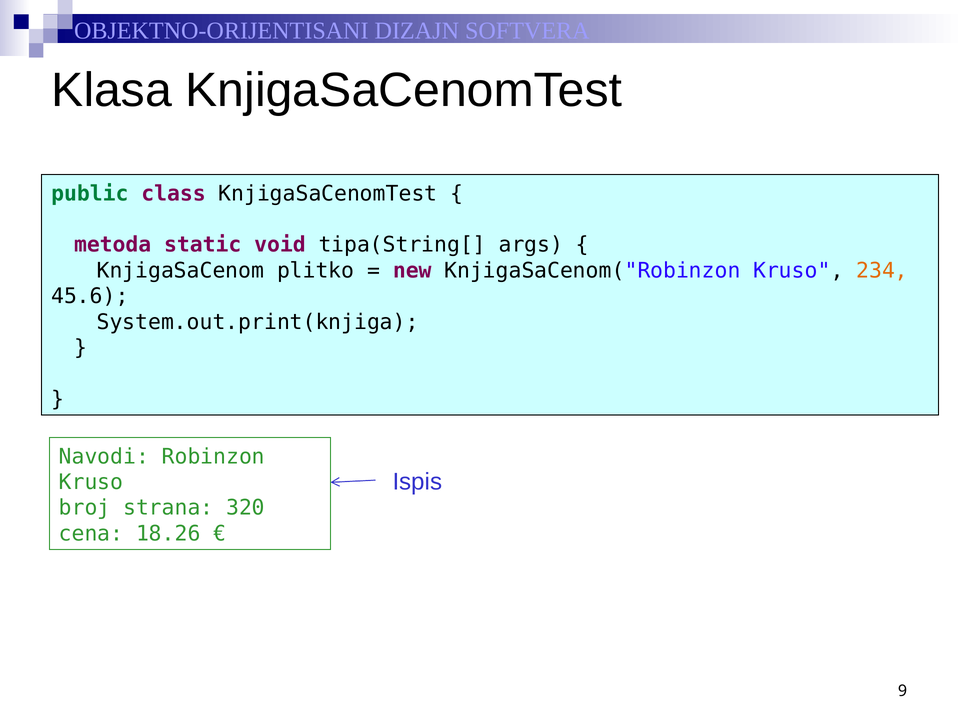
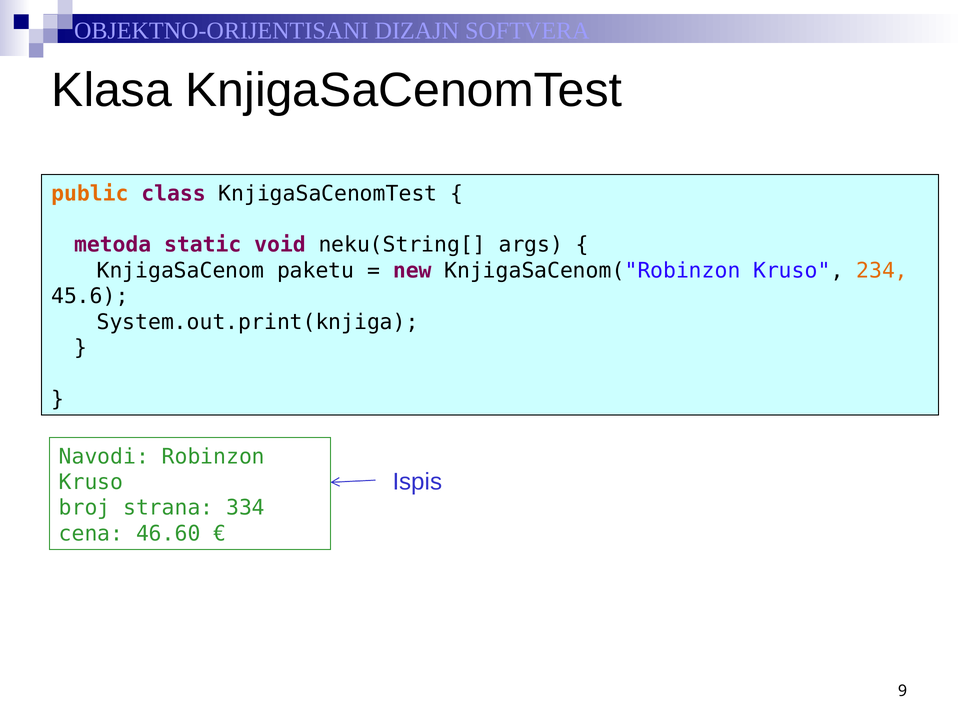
public colour: green -> orange (90, 194)
tipa(String[: tipa(String[ -> neku(String[ (402, 245)
plitko: plitko -> paketu (316, 271)
320: 320 -> 334 (245, 508)
18.26: 18.26 -> 46.60 (168, 534)
